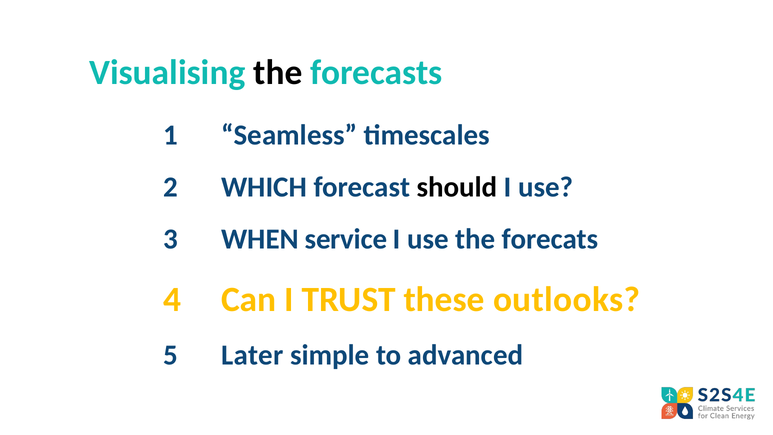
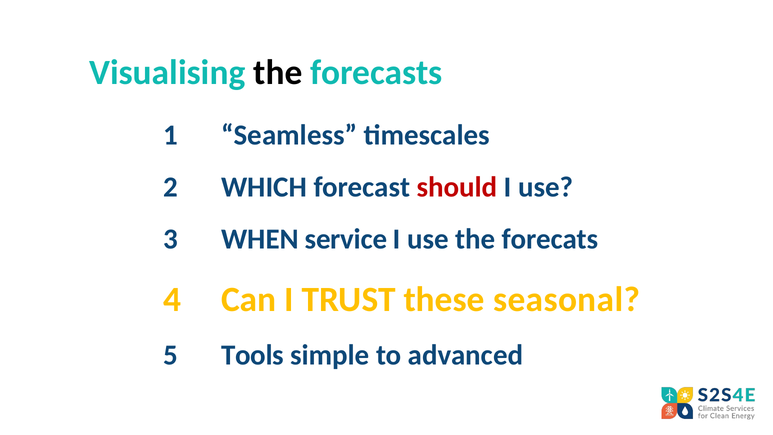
should colour: black -> red (457, 187)
outlooks: outlooks -> seasonal (567, 300)
Later: Later -> Tools (253, 355)
